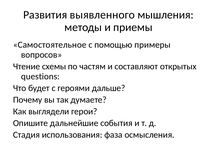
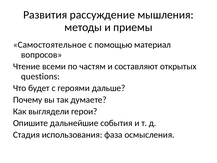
выявленного: выявленного -> рассуждение (102, 15)
примеры: примеры -> материал (153, 45)
схемы: схемы -> всеми (54, 66)
